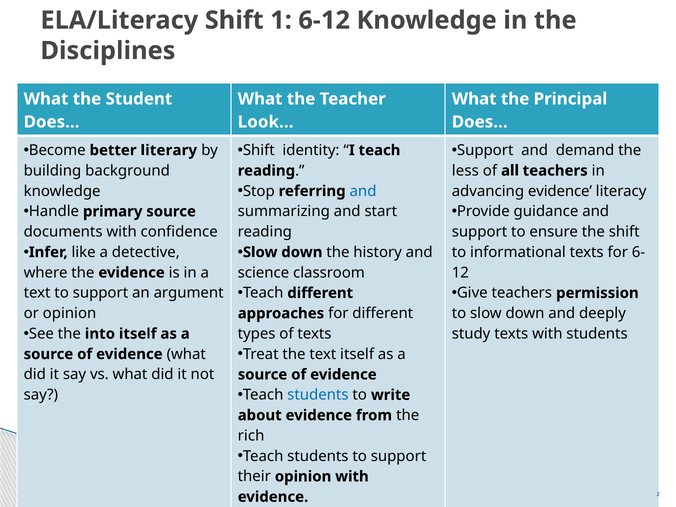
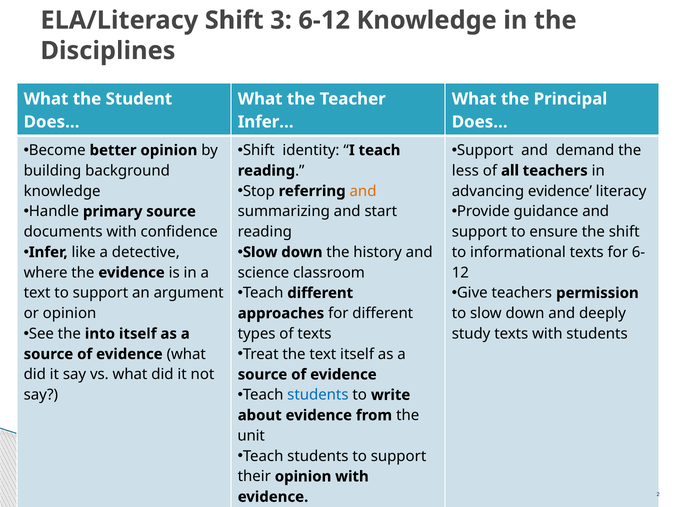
1: 1 -> 3 (281, 20)
Look…: Look… -> Infer… (266, 122)
better literary: literary -> opinion (169, 150)
and colour: blue -> orange (363, 191)
rich: rich -> unit (251, 436)
